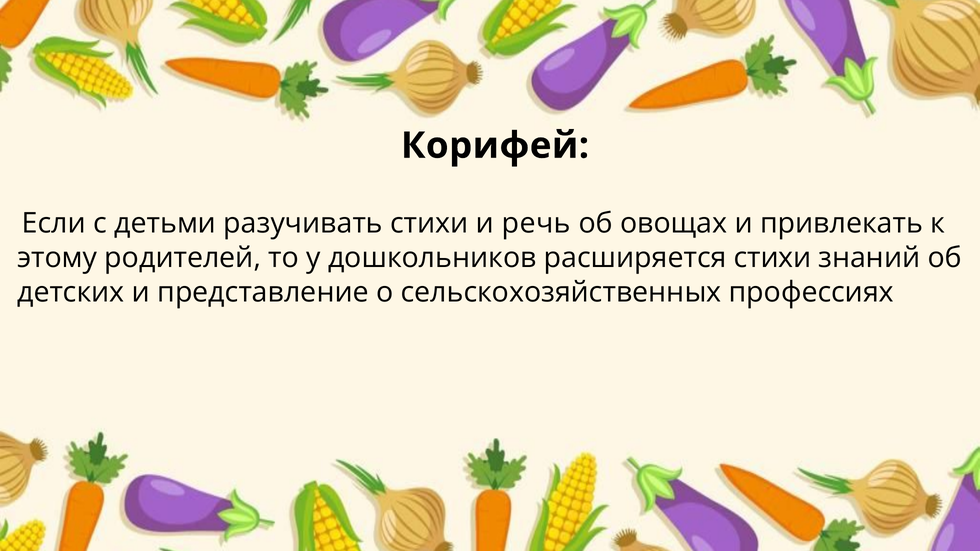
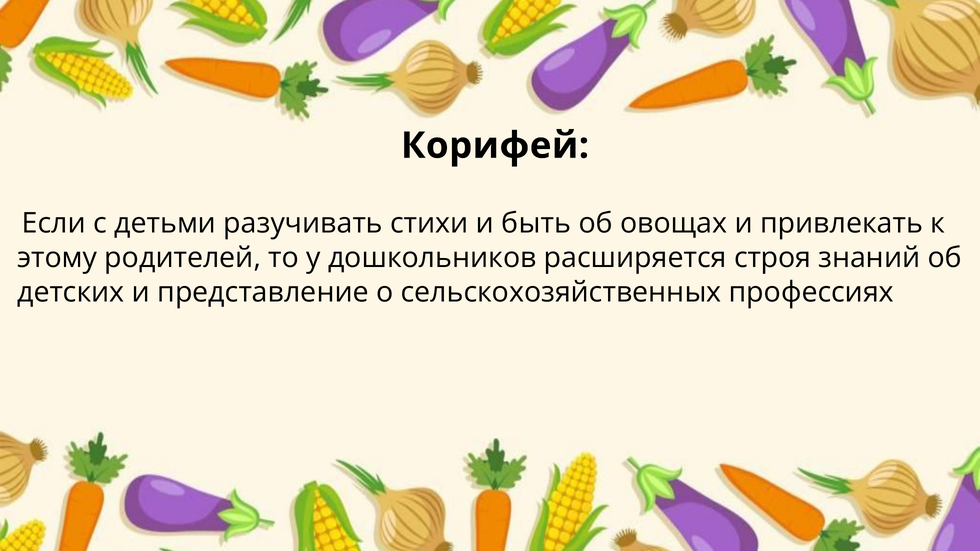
речь: речь -> быть (536, 224)
расширяется стихи: стихи -> строя (773, 258)
